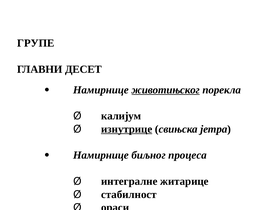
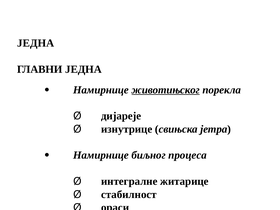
ГРУПЕ: ГРУПЕ -> ЈЕДНА (36, 43)
ГЛАВНИ ДЕСЕТ: ДЕСЕТ -> ЈЕДНА (83, 69)
калијум: калијум -> дијареје (121, 116)
изнутрице underline: present -> none (127, 129)
